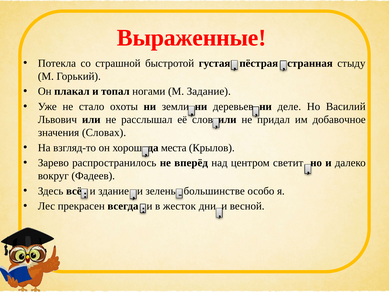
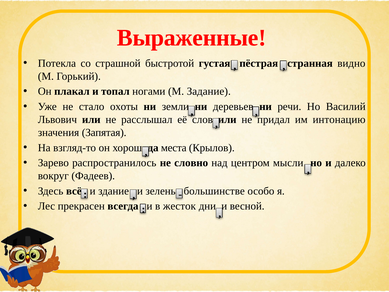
стыду: стыду -> видно (351, 63)
деле: деле -> речи (289, 106)
добавочное: добавочное -> интонацию (339, 119)
Словах: Словах -> Запятая (104, 132)
вперёд: вперёд -> словно (191, 163)
светит: светит -> мысли (288, 163)
